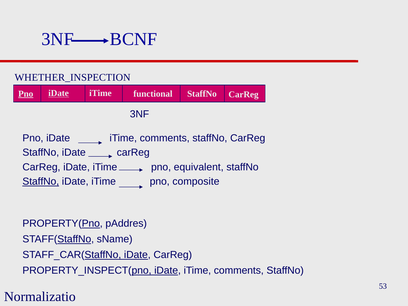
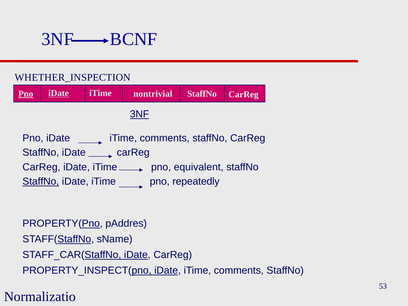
functional: functional -> nontrivial (153, 94)
3NF underline: none -> present (139, 114)
composite: composite -> repeatedly (196, 182)
